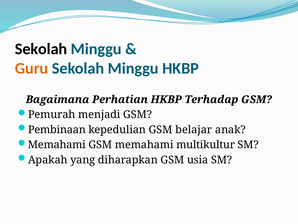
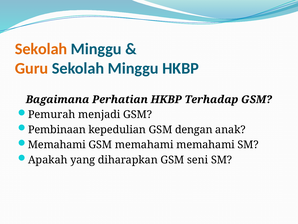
Sekolah colour: black -> orange (41, 49)
belajar: belajar -> dengan (194, 129)
memahami multikultur: multikultur -> memahami (206, 144)
usia: usia -> seni (198, 160)
